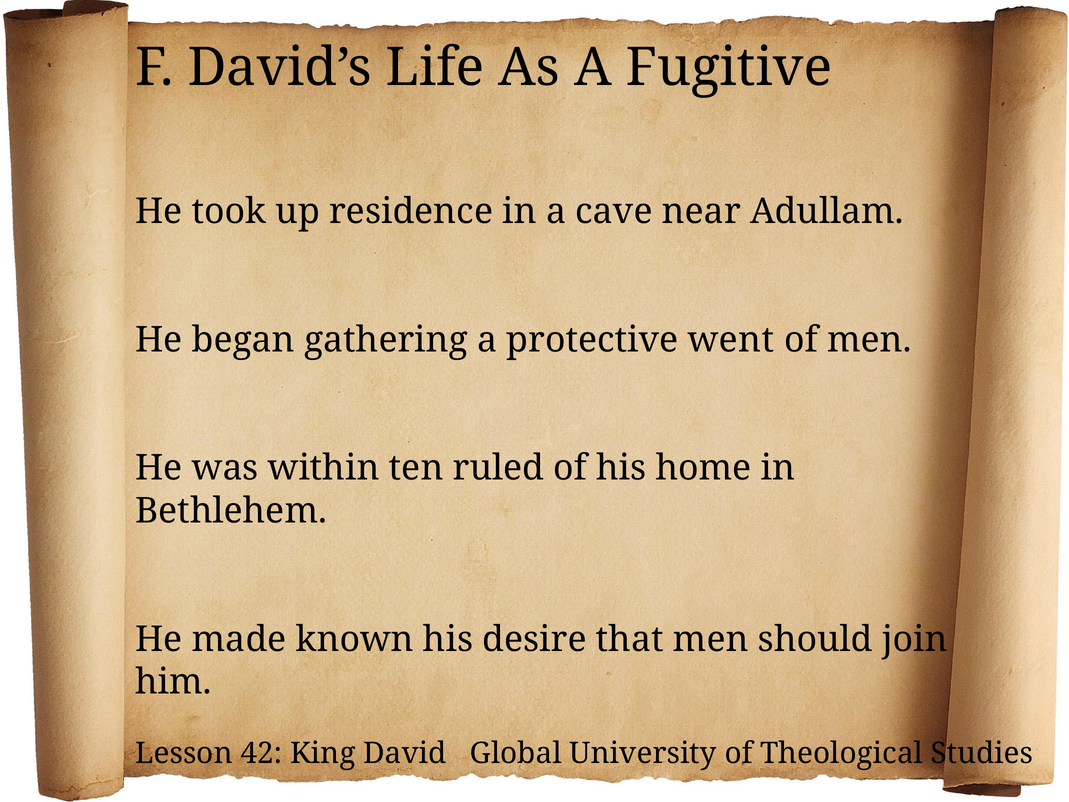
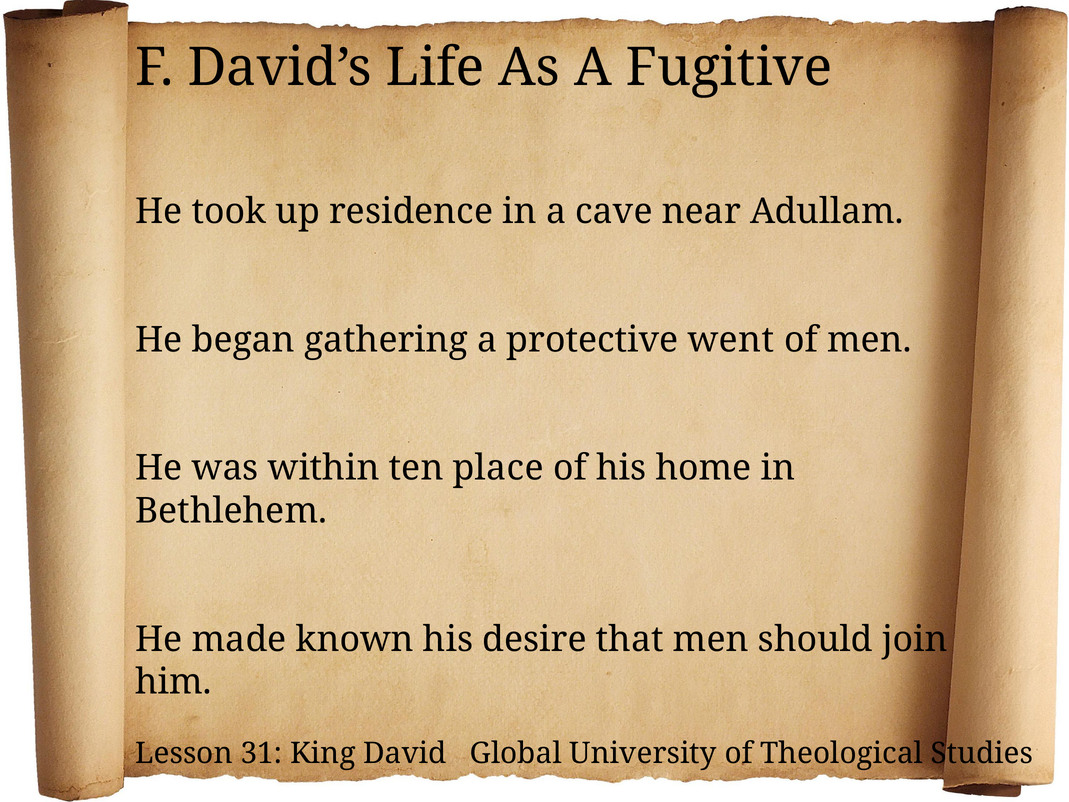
ruled: ruled -> place (498, 468)
42: 42 -> 31 (261, 753)
